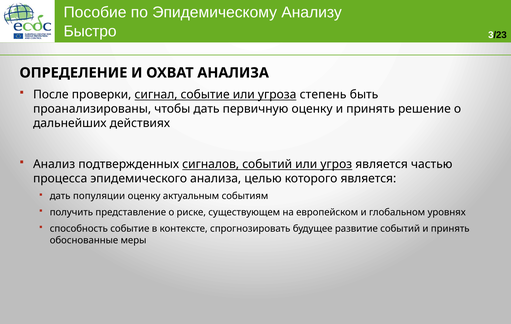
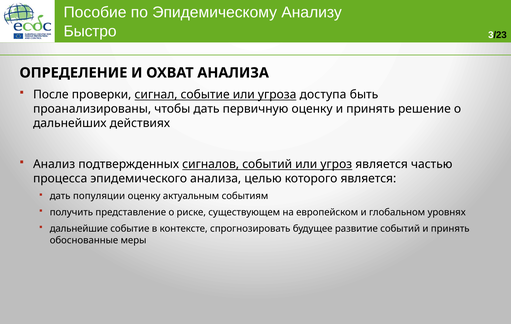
степень: степень -> доступа (323, 95)
способность: способность -> дальнейшие (79, 229)
